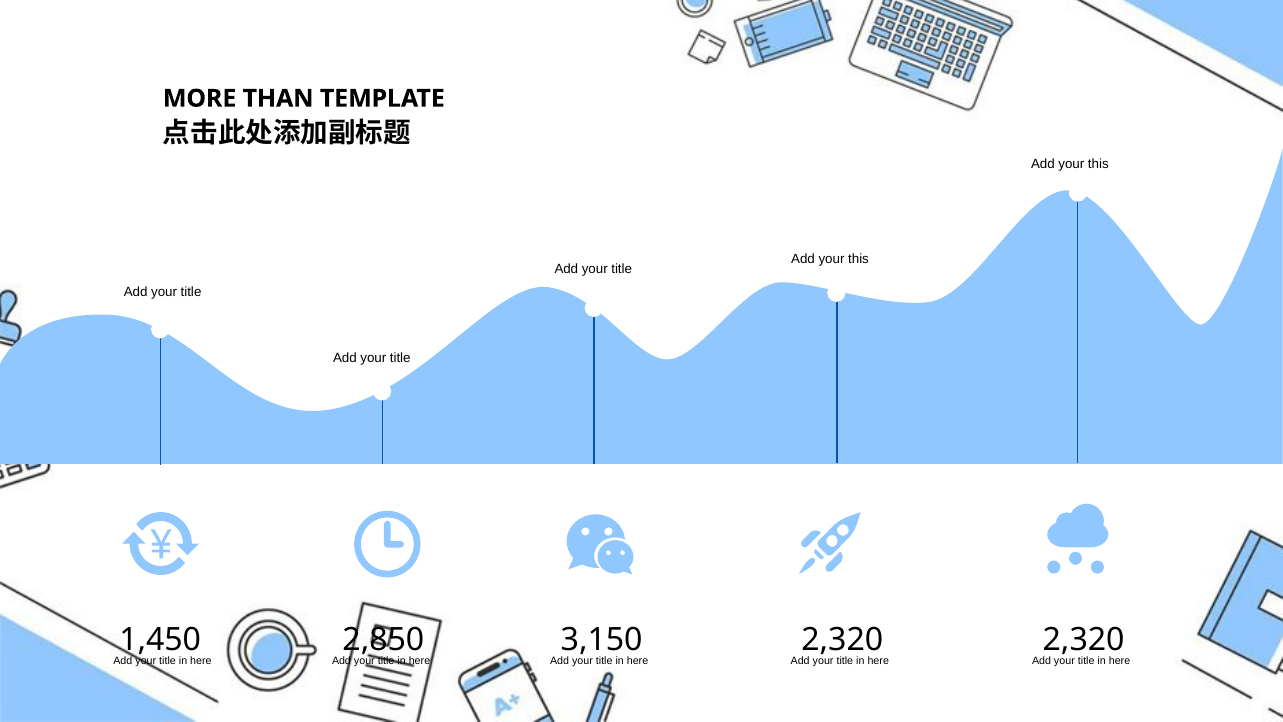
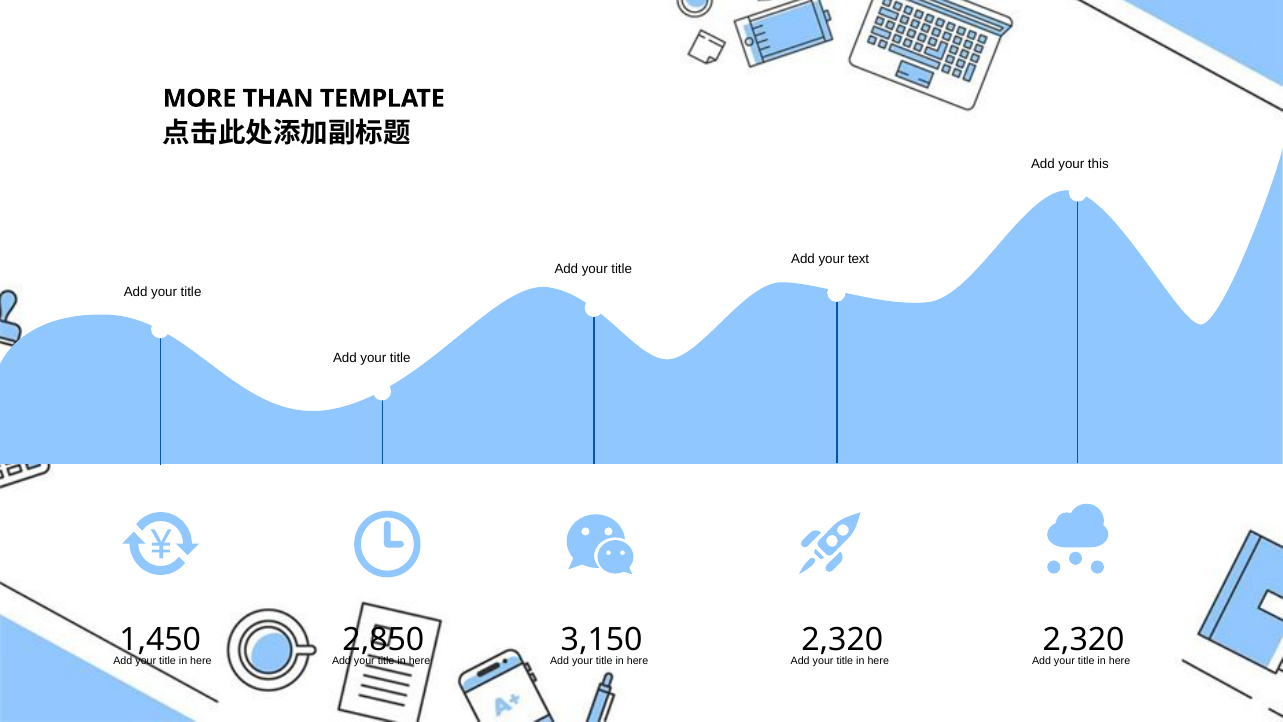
this: this -> text (859, 259)
